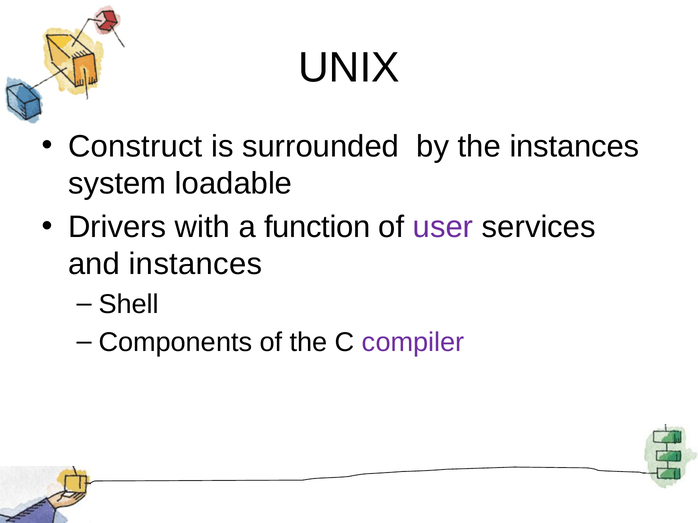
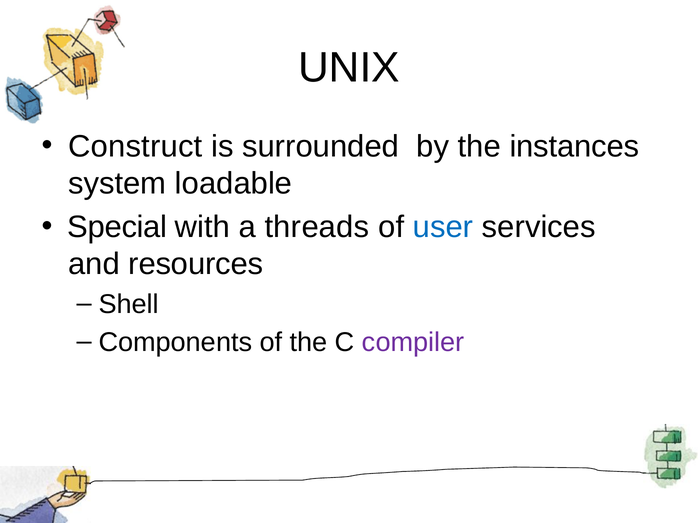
Drivers: Drivers -> Special (117, 227)
function: function -> threads (317, 227)
user colour: purple -> blue (443, 227)
and instances: instances -> resources (196, 264)
